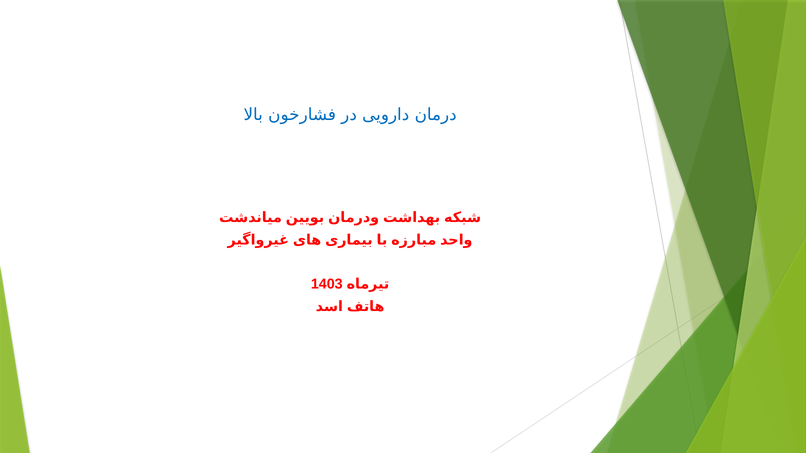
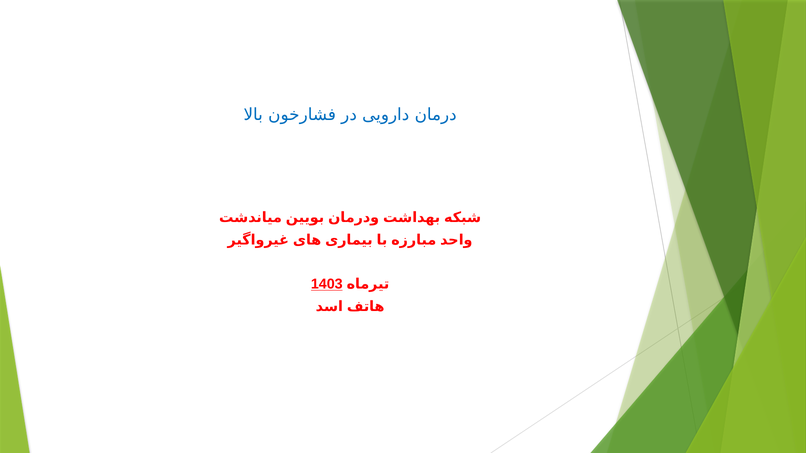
1403 underline: none -> present (327, 284)
